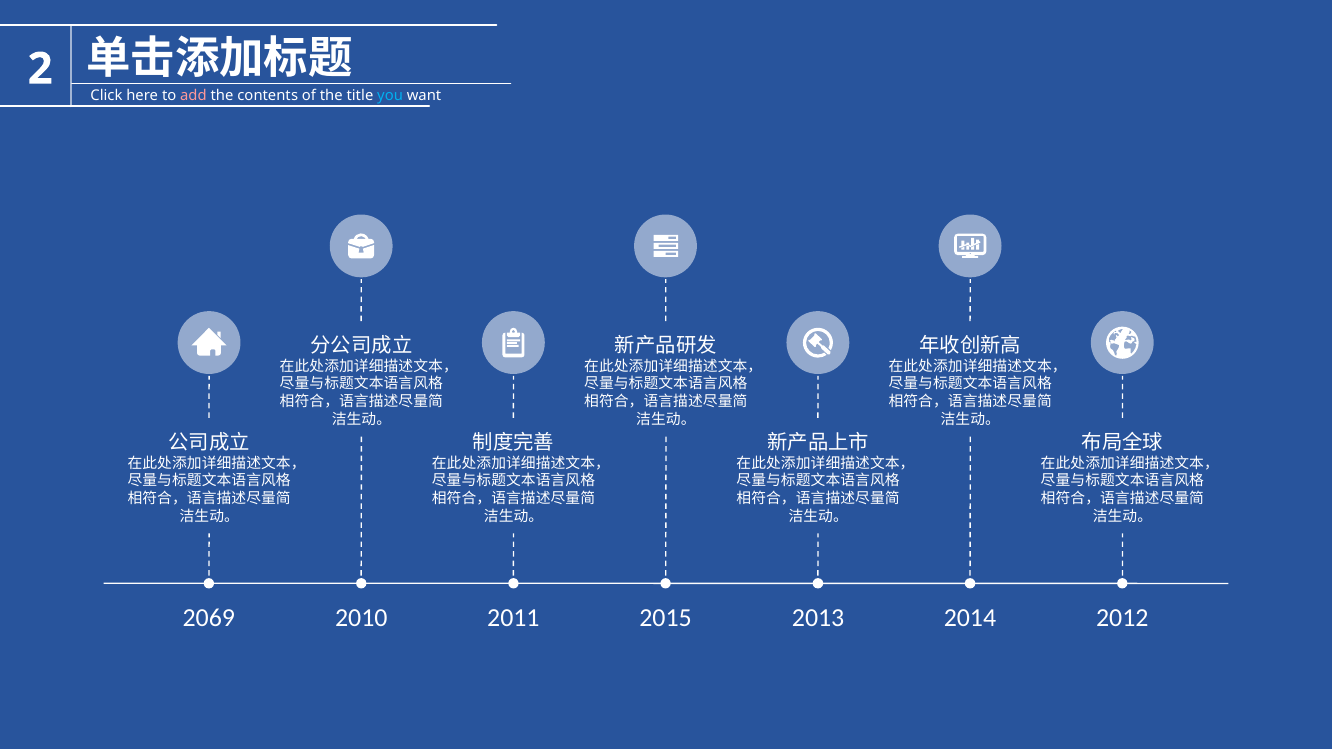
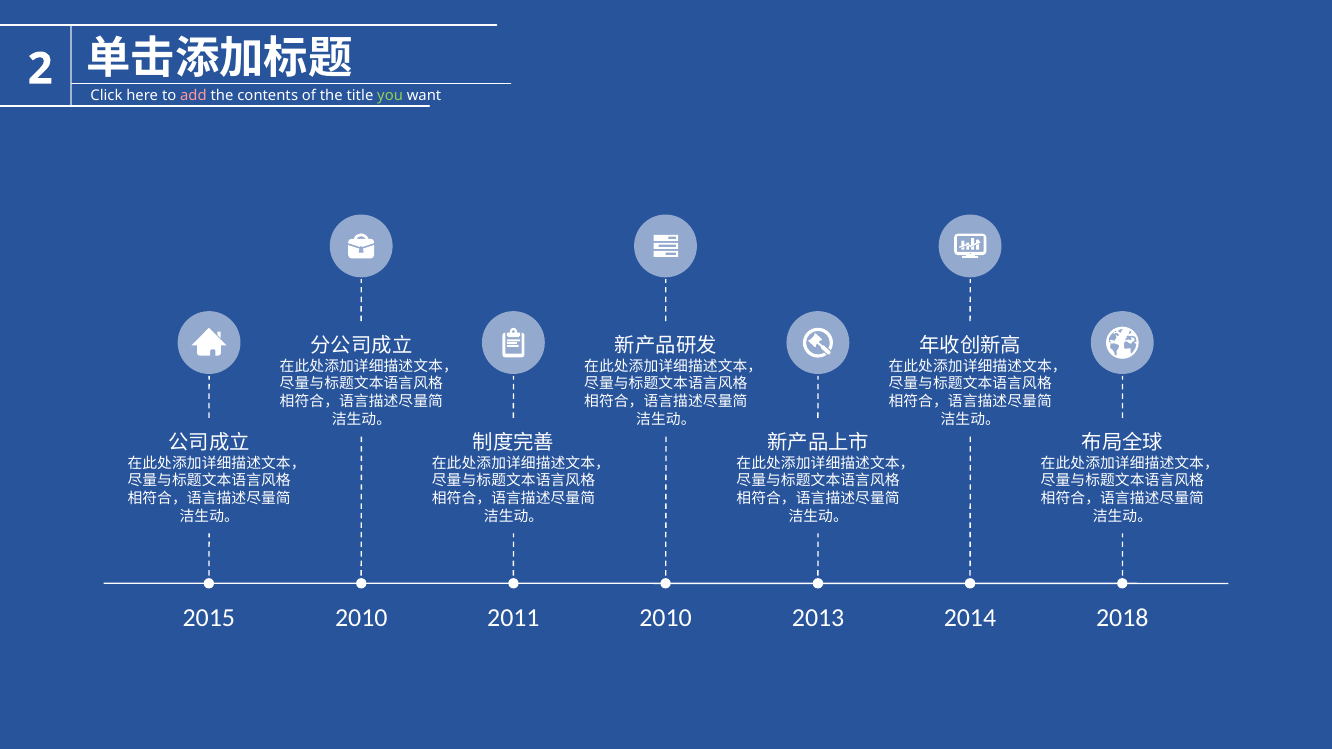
you colour: light blue -> light green (390, 95)
2069: 2069 -> 2015 (209, 618)
2011 2015: 2015 -> 2010 (666, 618)
2012: 2012 -> 2018 (1122, 618)
